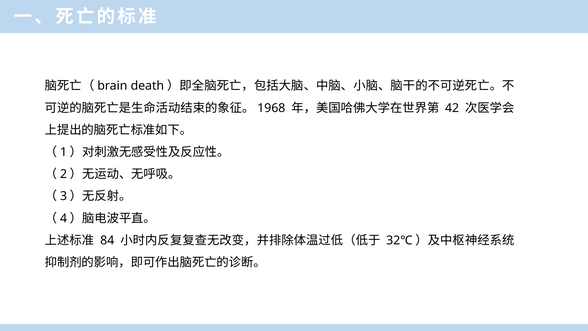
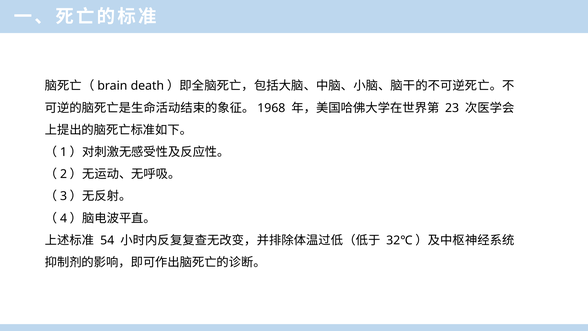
42: 42 -> 23 (452, 108)
84: 84 -> 54 (107, 240)
